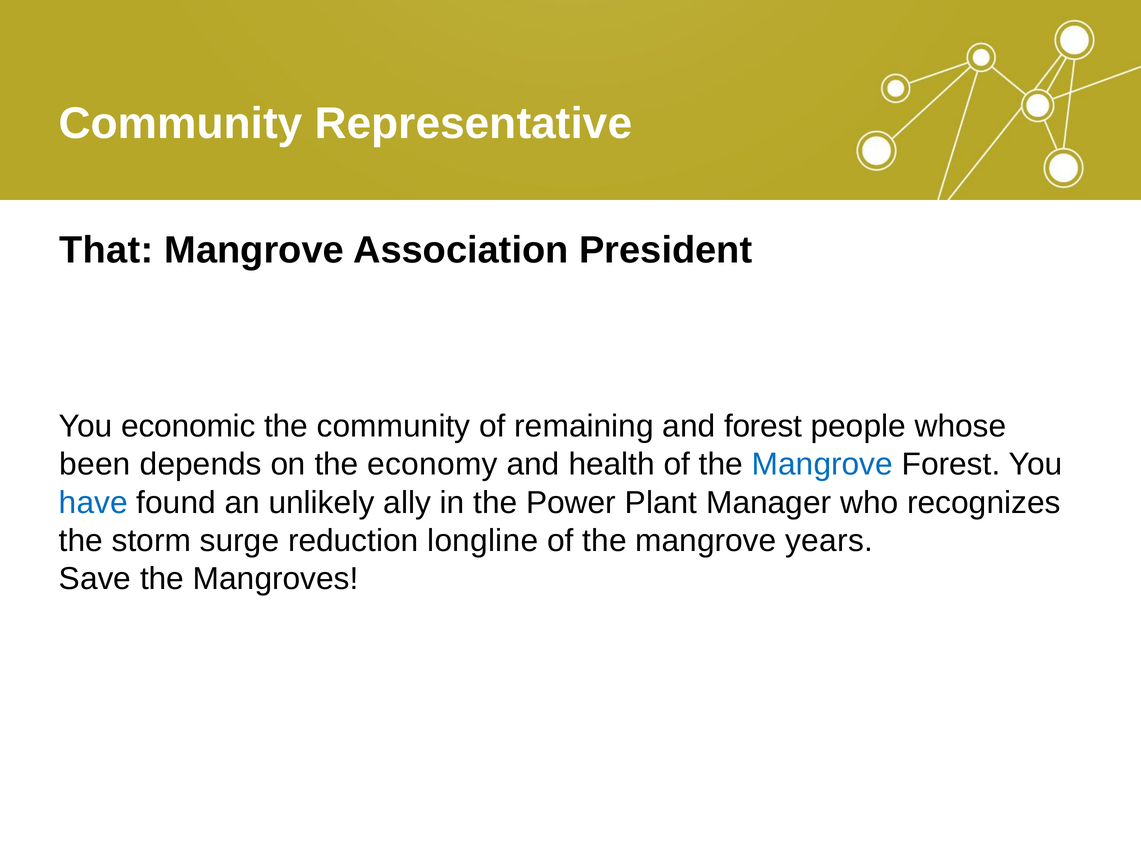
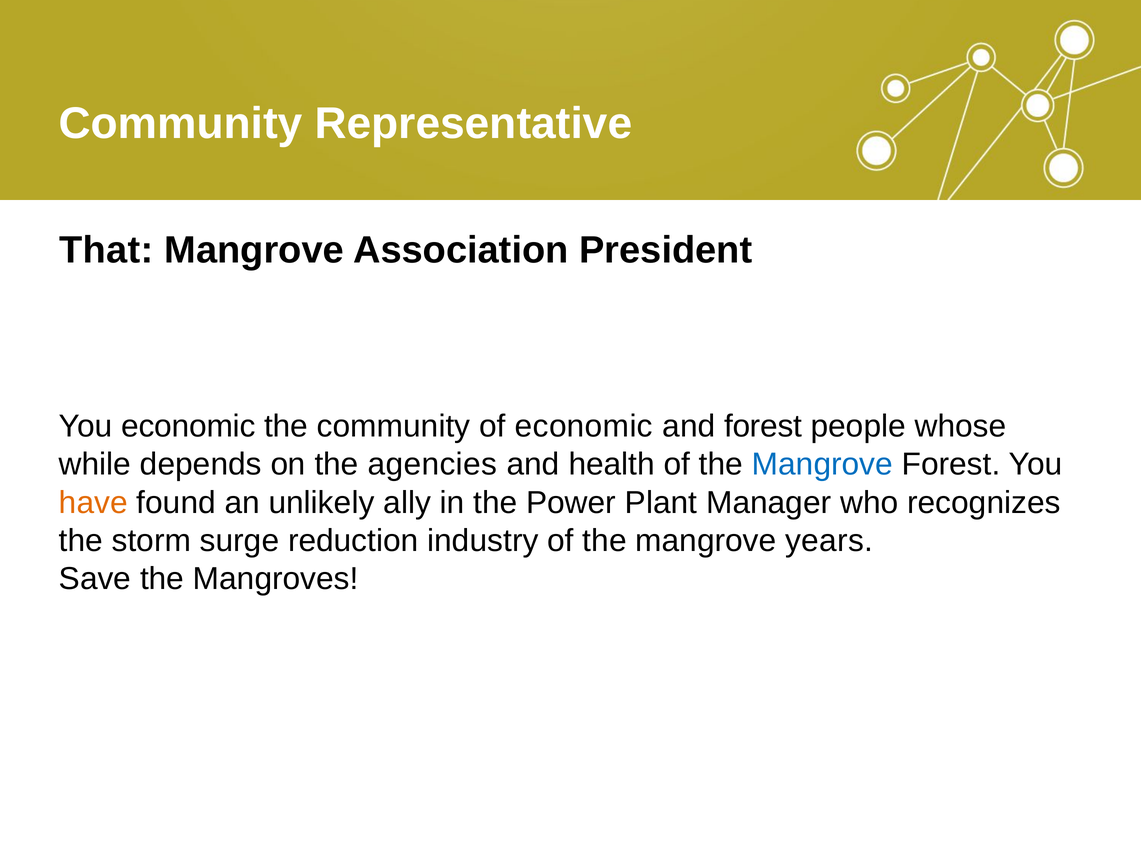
of remaining: remaining -> economic (584, 426)
been: been -> while (95, 464)
economy: economy -> agencies (432, 464)
have colour: blue -> orange (93, 502)
longline: longline -> industry (483, 540)
